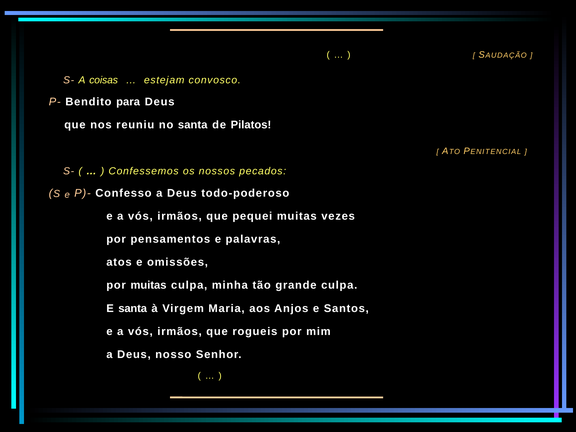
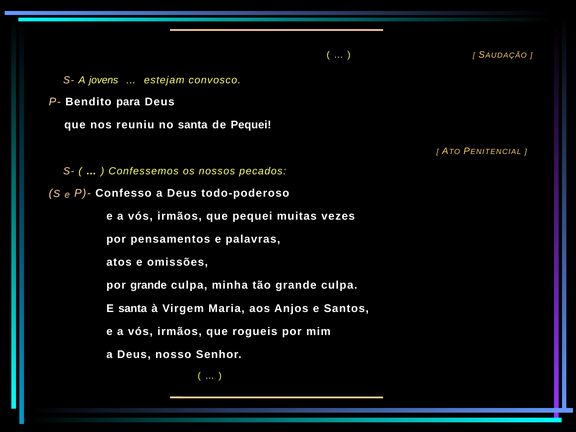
coisas: coisas -> jovens (104, 80)
de Pilatos: Pilatos -> Pequei (251, 125)
por muitas: muitas -> grande (149, 285)
